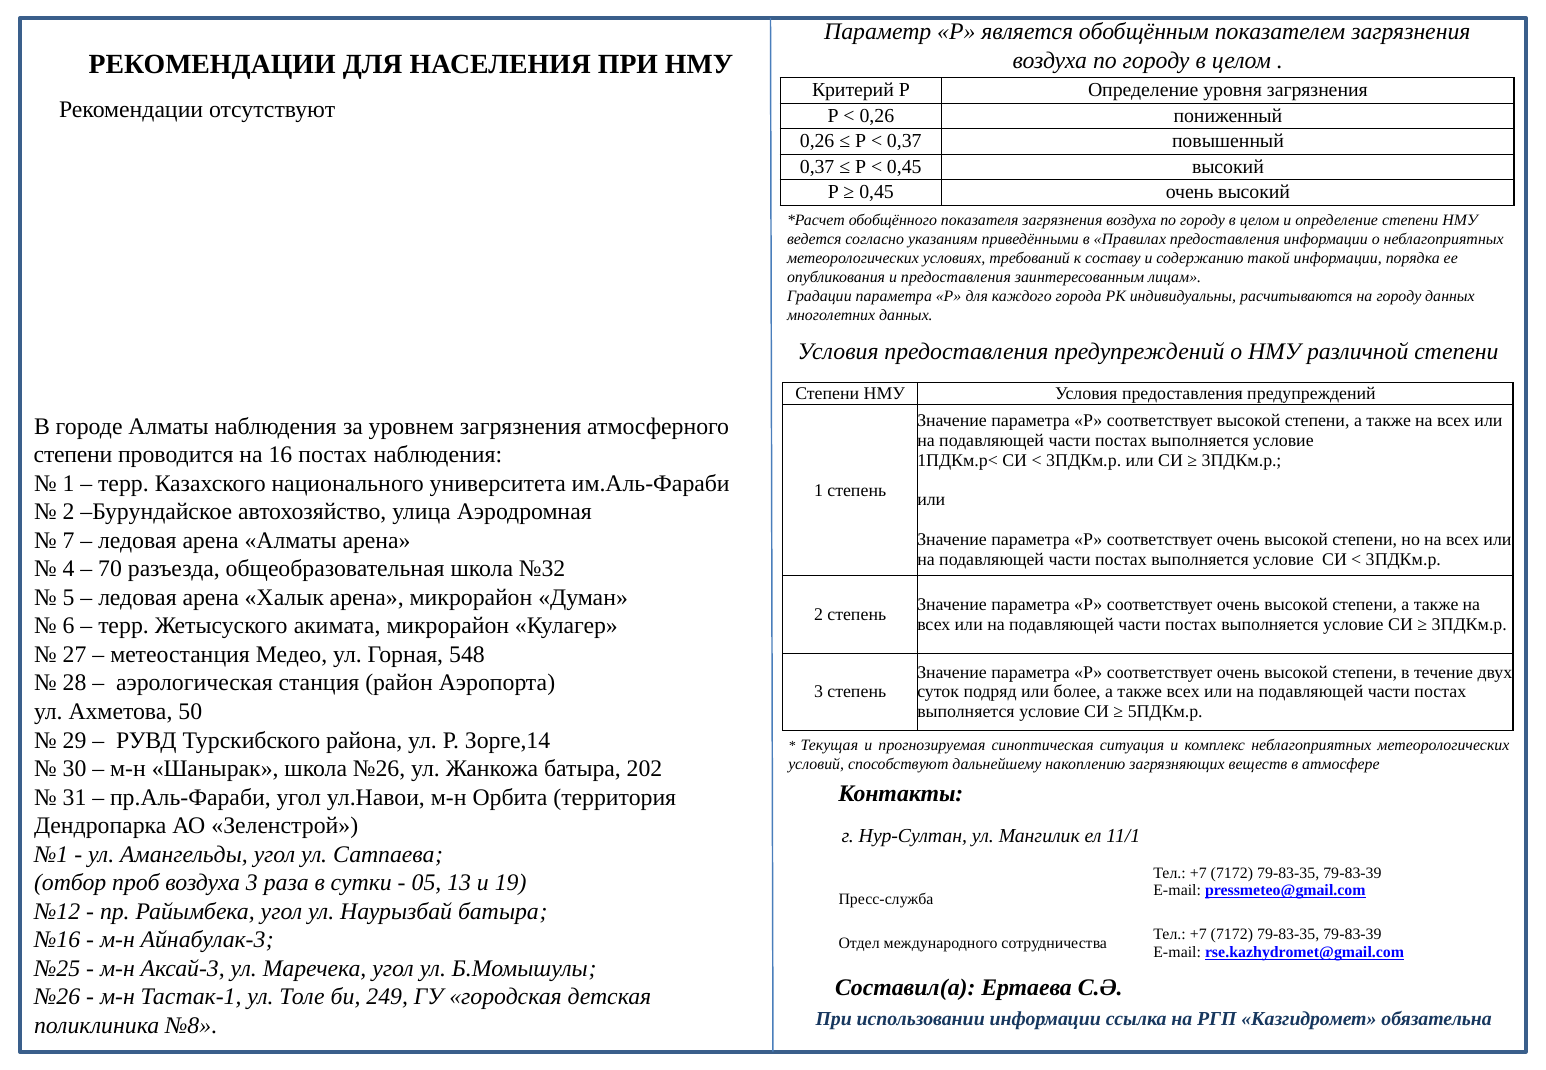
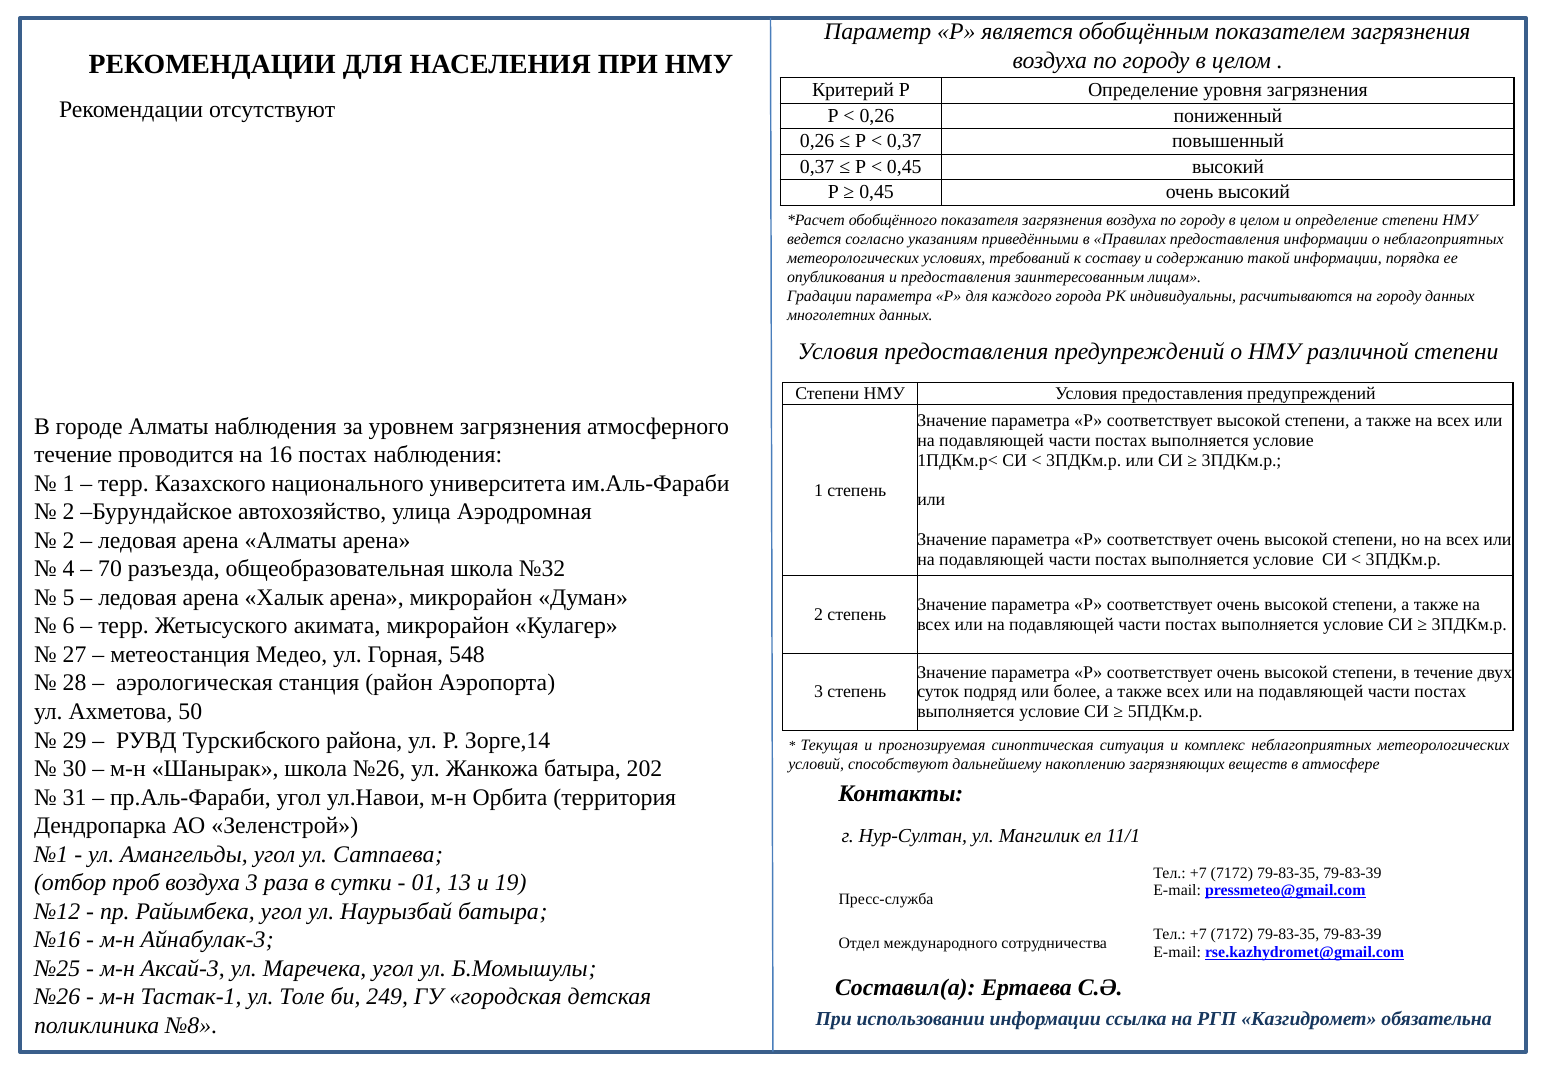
степени: степени -> течение (73, 455)
7: 7 -> 2 (69, 541)
05: 05 -> 01 (427, 883)
